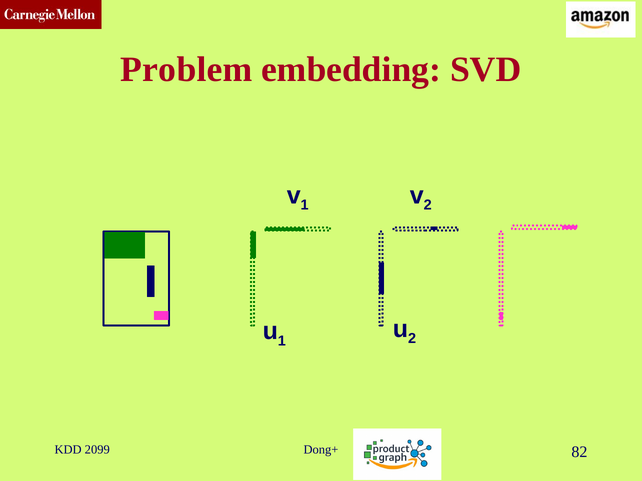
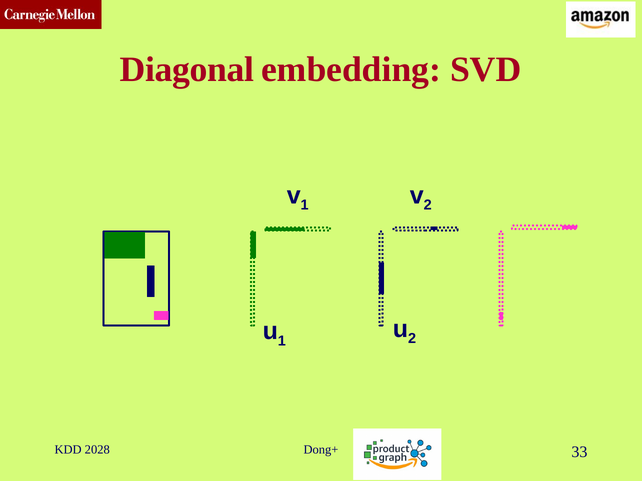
Problem: Problem -> Diagonal (187, 69)
2099: 2099 -> 2028 (97, 450)
82: 82 -> 33 (579, 453)
